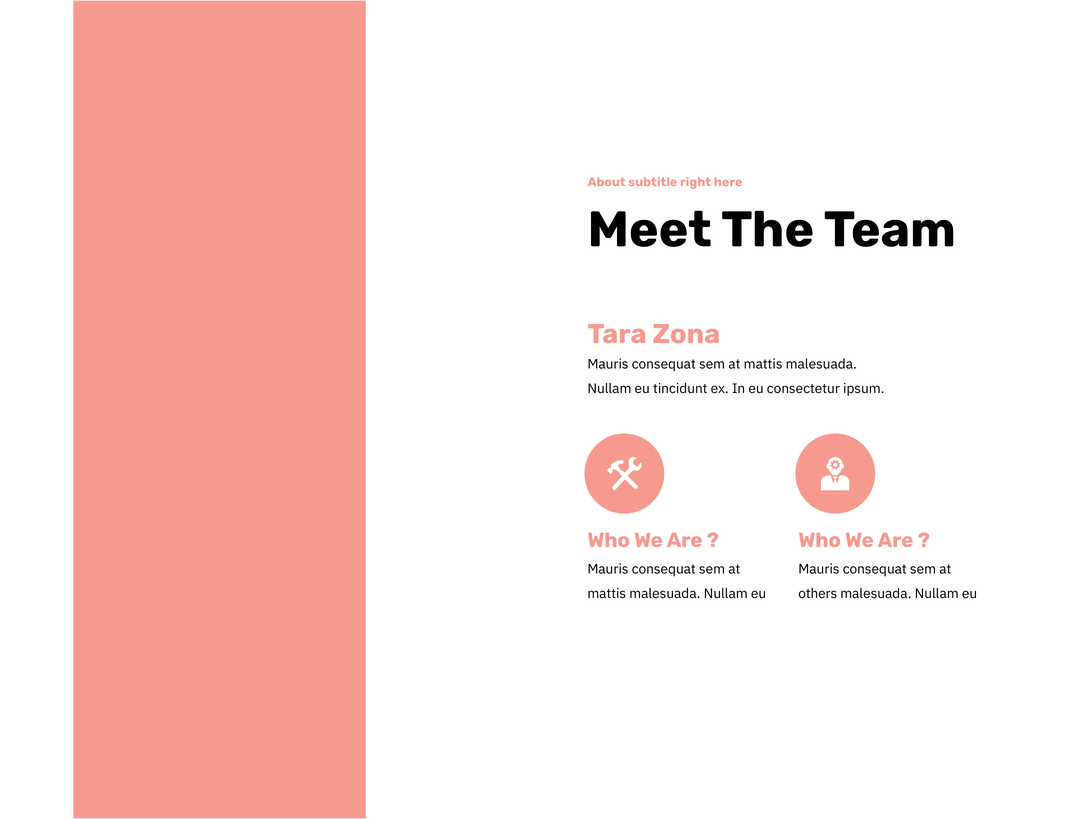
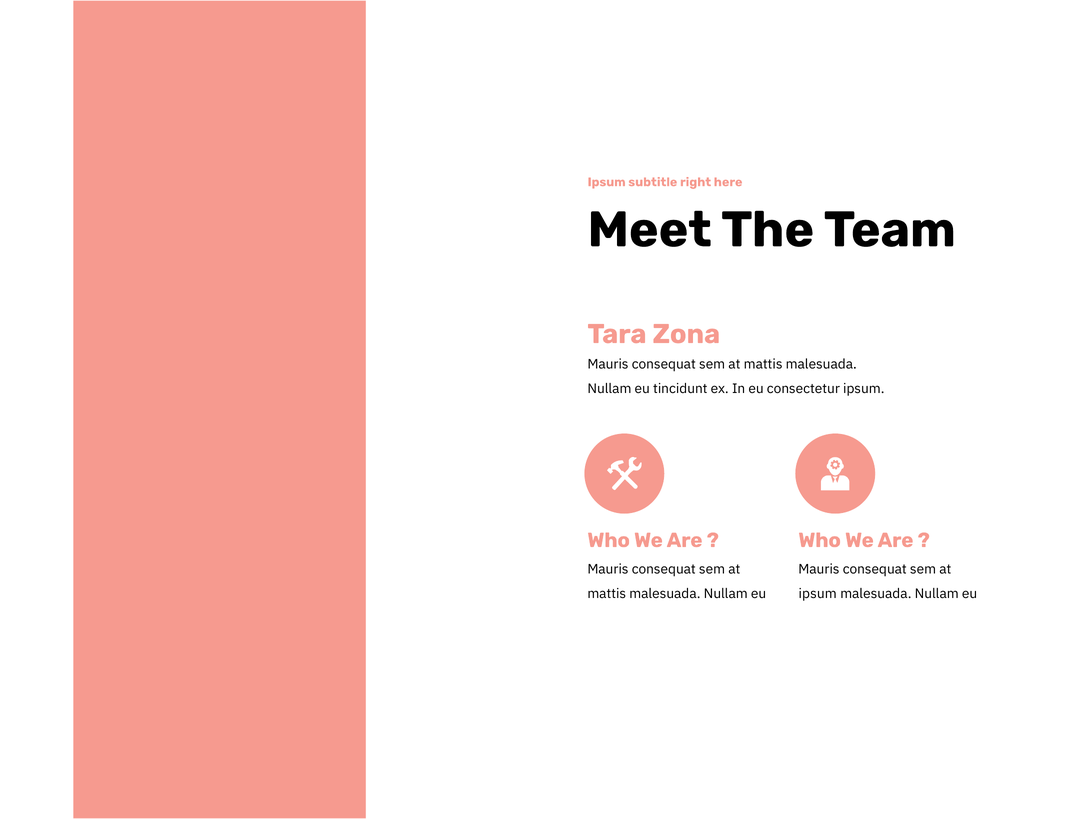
About: About -> Ipsum (607, 182)
others: others -> ipsum (818, 594)
